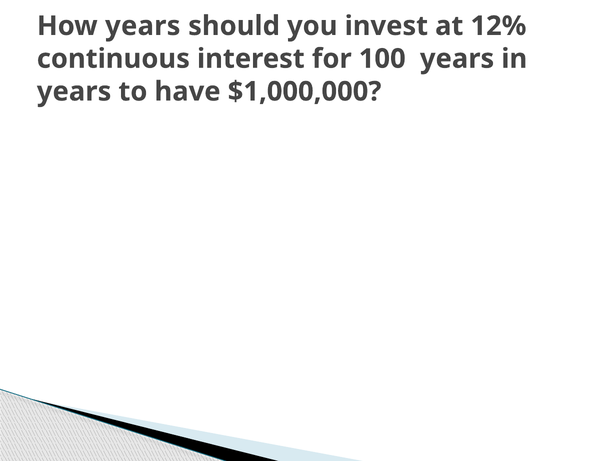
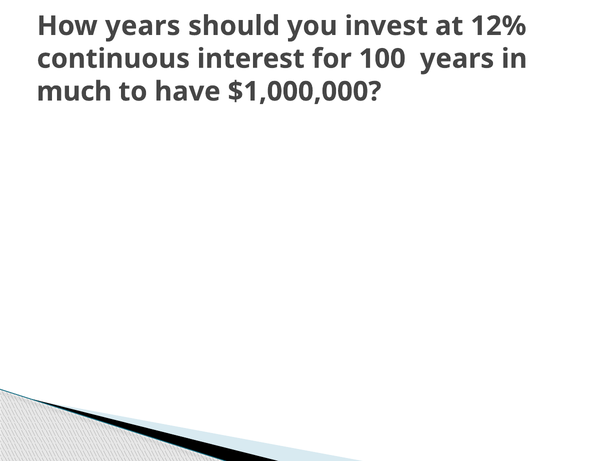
years: years -> much (74, 92)
